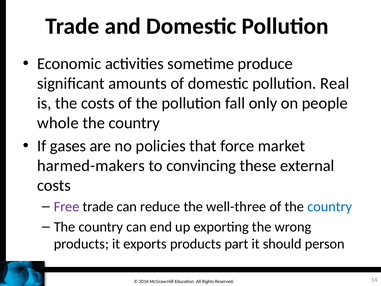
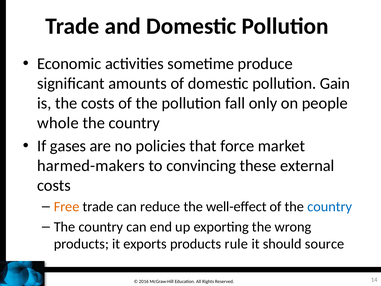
Real: Real -> Gain (335, 83)
Free colour: purple -> orange (67, 207)
well-three: well-three -> well-effect (236, 207)
part: part -> rule (236, 244)
person: person -> source (325, 244)
